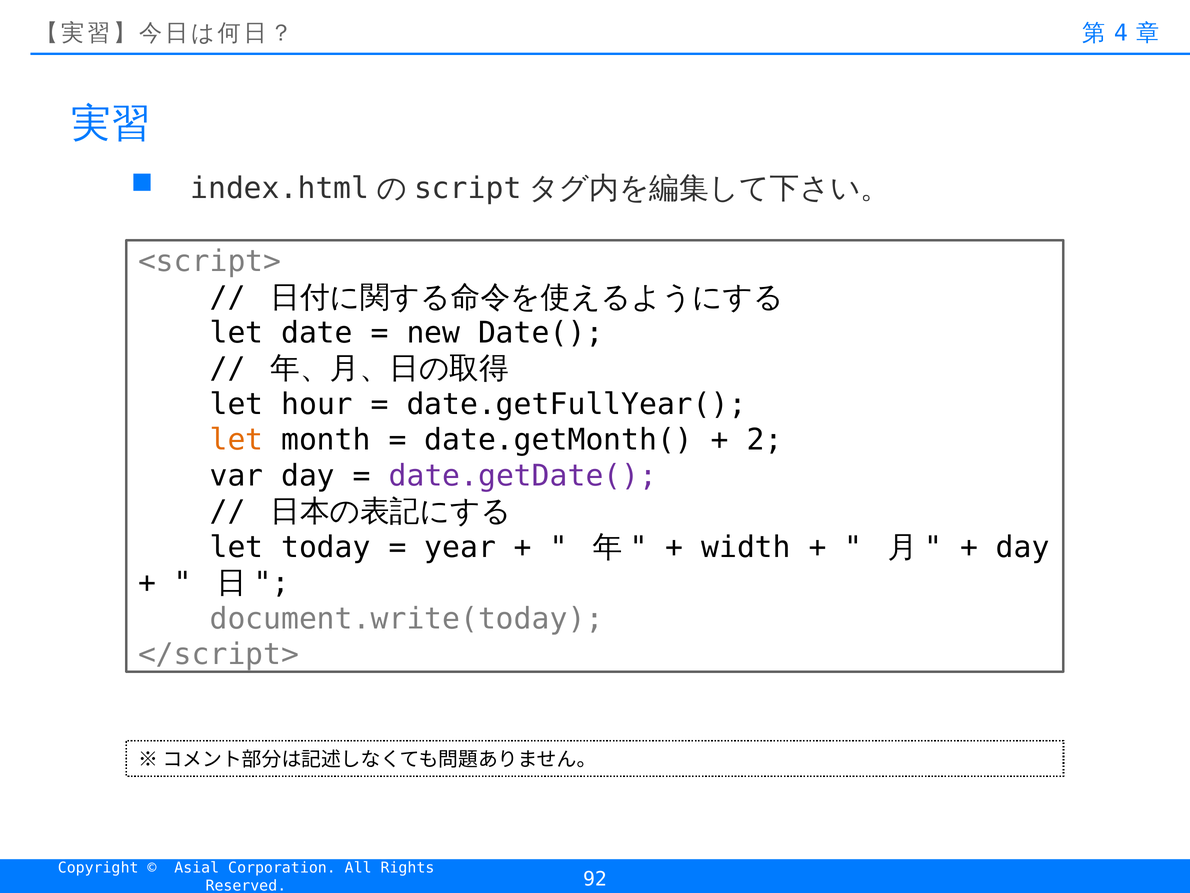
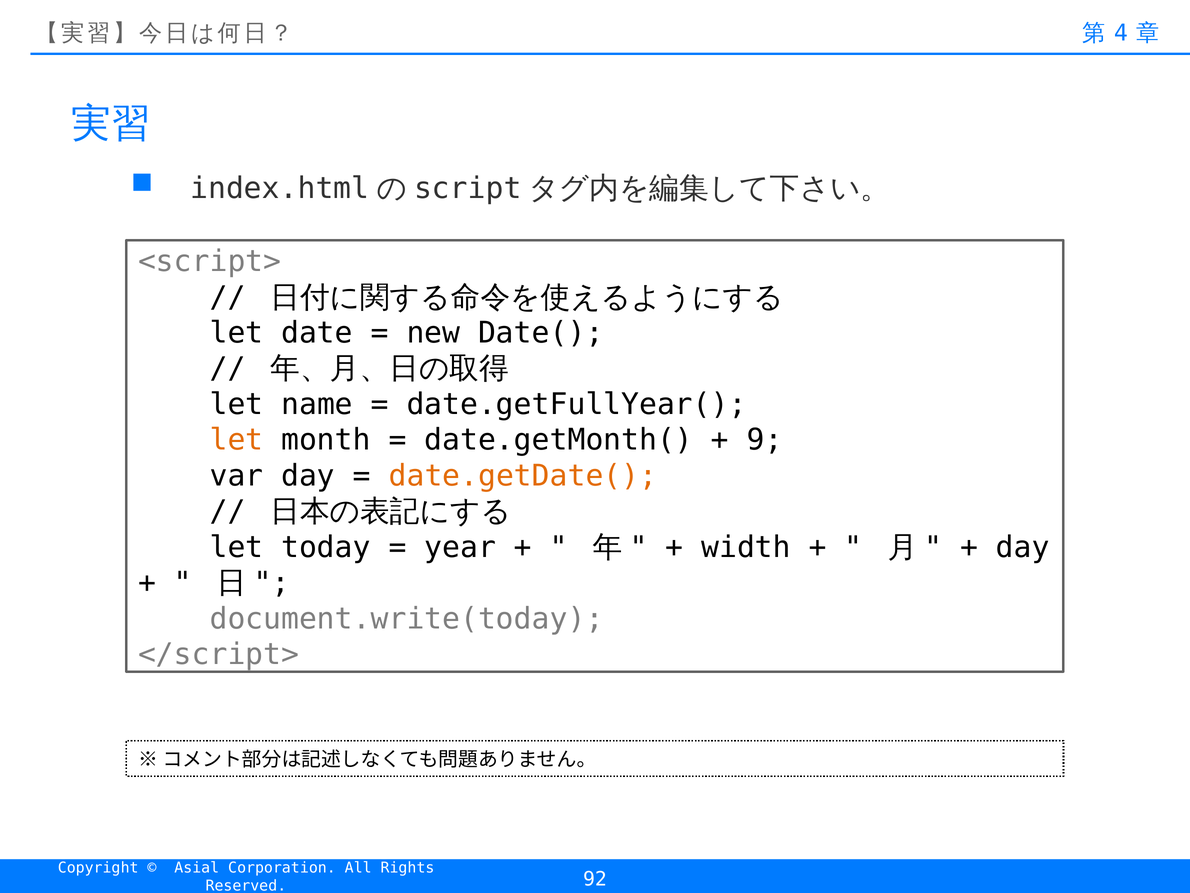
hour: hour -> name (317, 404)
2: 2 -> 9 (765, 440)
date.getDate( colour: purple -> orange (523, 476)
